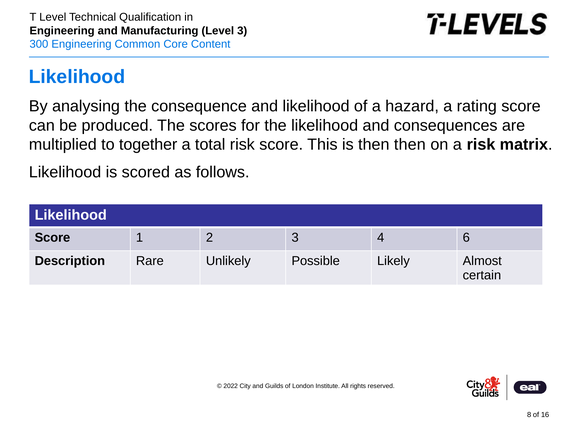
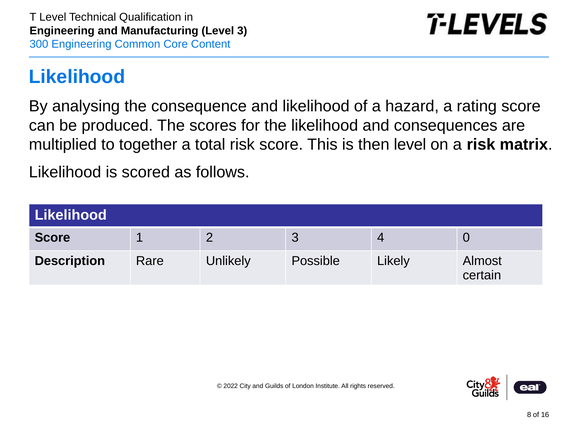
then then: then -> level (410, 145)
6: 6 -> 0 (466, 237)
